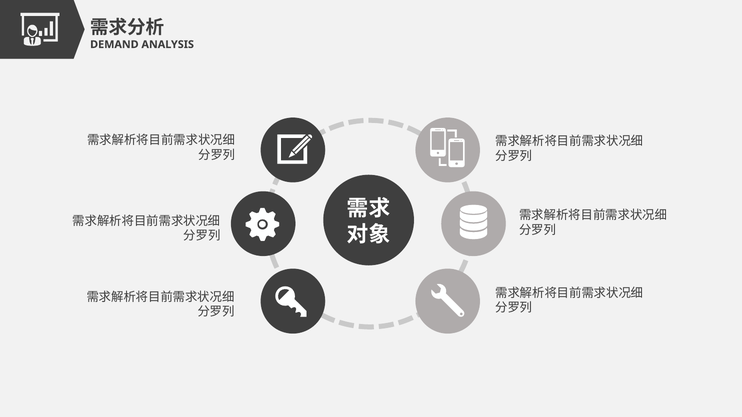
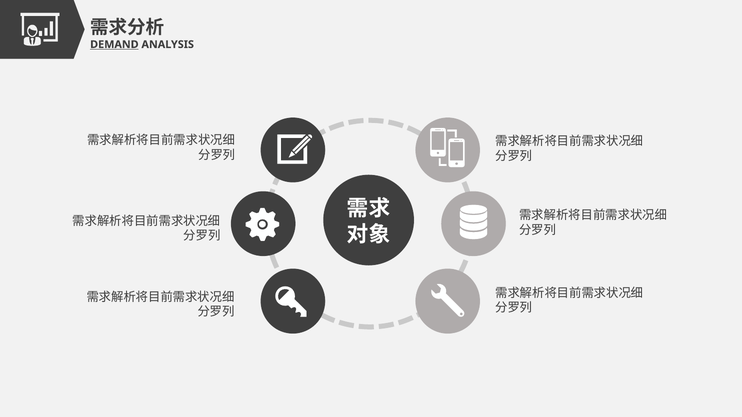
DEMAND underline: none -> present (114, 44)
